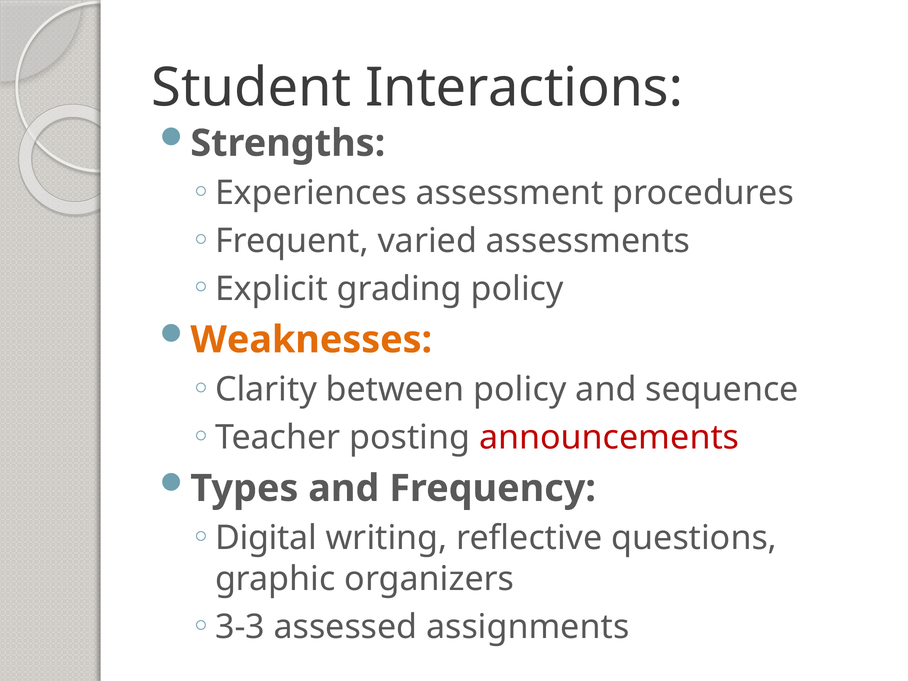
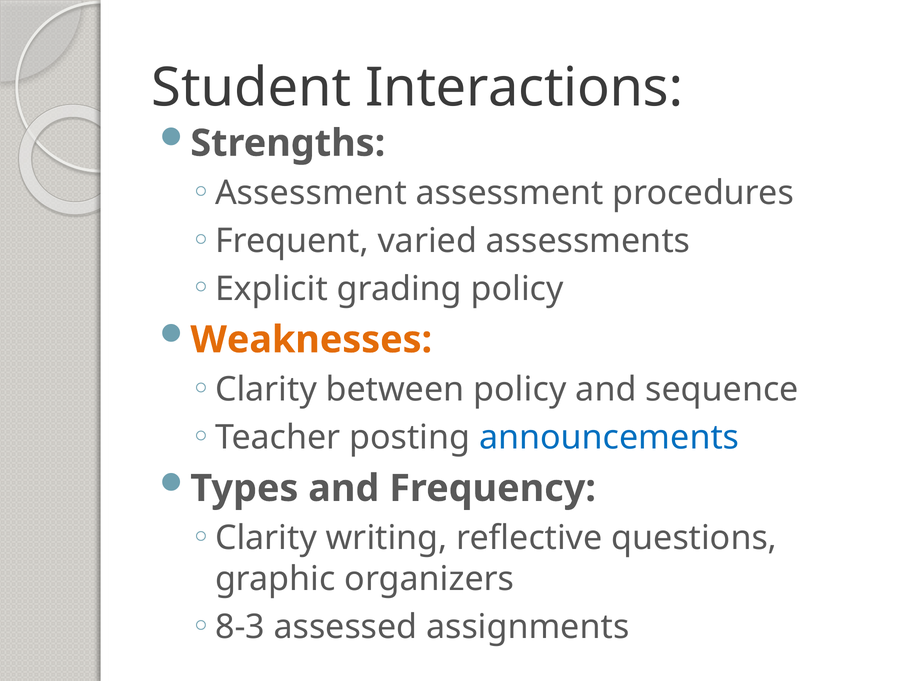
Experiences: Experiences -> Assessment (311, 193)
announcements colour: red -> blue (609, 437)
Digital: Digital -> Clarity (266, 538)
3-3: 3-3 -> 8-3 (240, 627)
